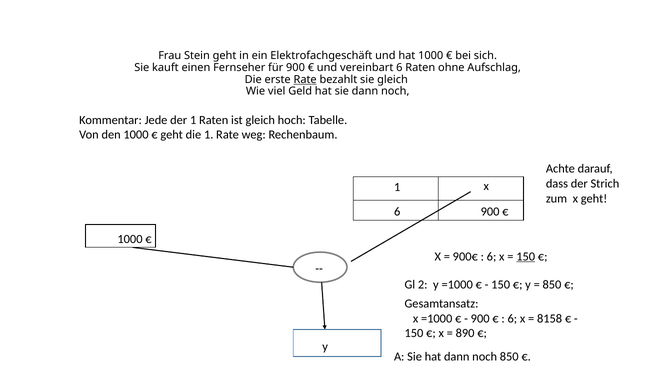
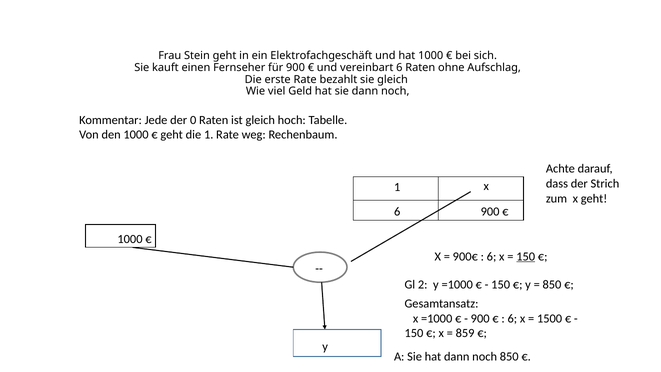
Rate underline: present -> none (305, 79)
der 1: 1 -> 0 (193, 120)
8158: 8158 -> 1500 (550, 318)
890: 890 -> 859 (465, 333)
